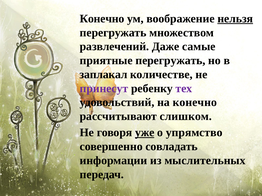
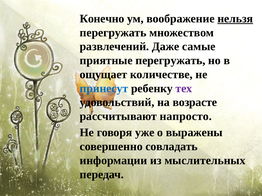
заплакал: заплакал -> ощущает (103, 75)
принесут colour: purple -> blue (104, 89)
на конечно: конечно -> возрасте (195, 103)
слишком: слишком -> напросто (186, 117)
уже underline: present -> none (145, 133)
упрямство: упрямство -> выражены (194, 133)
